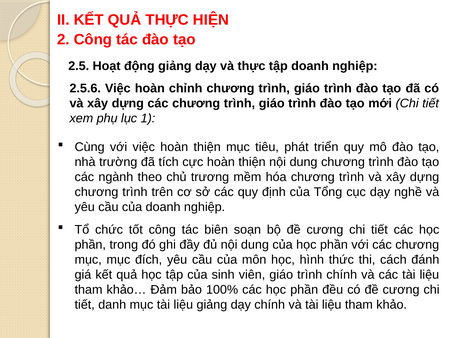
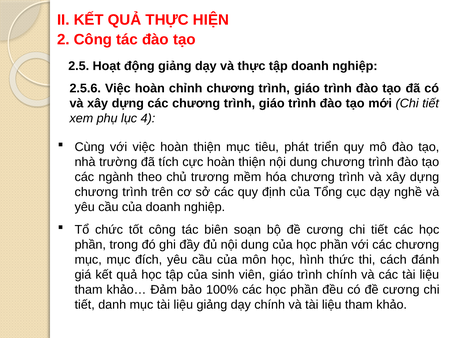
1: 1 -> 4 (148, 118)
